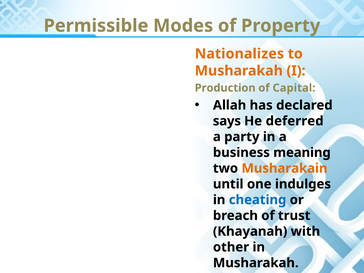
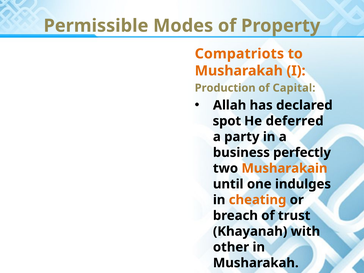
Nationalizes: Nationalizes -> Compatriots (239, 54)
says: says -> spot (227, 121)
meaning: meaning -> perfectly (302, 153)
cheating colour: blue -> orange (258, 200)
